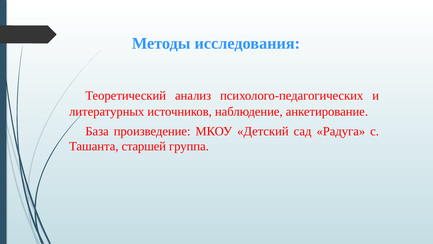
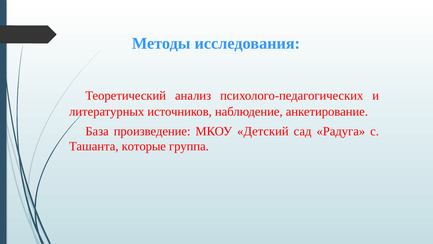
старшей: старшей -> которые (144, 146)
